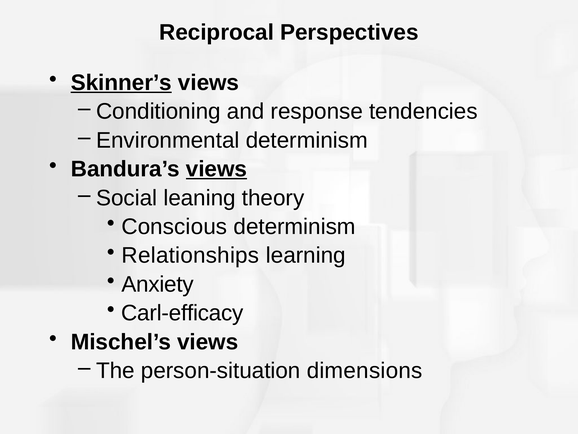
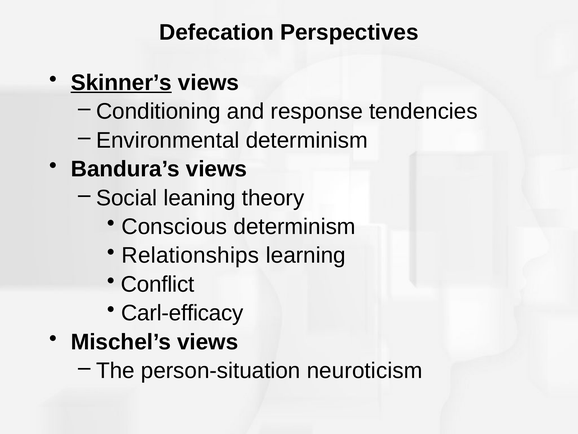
Reciprocal: Reciprocal -> Defecation (217, 32)
views underline: present -> none (216, 169)
Anxiety: Anxiety -> Conflict (158, 284)
dimensions: dimensions -> neuroticism (365, 370)
